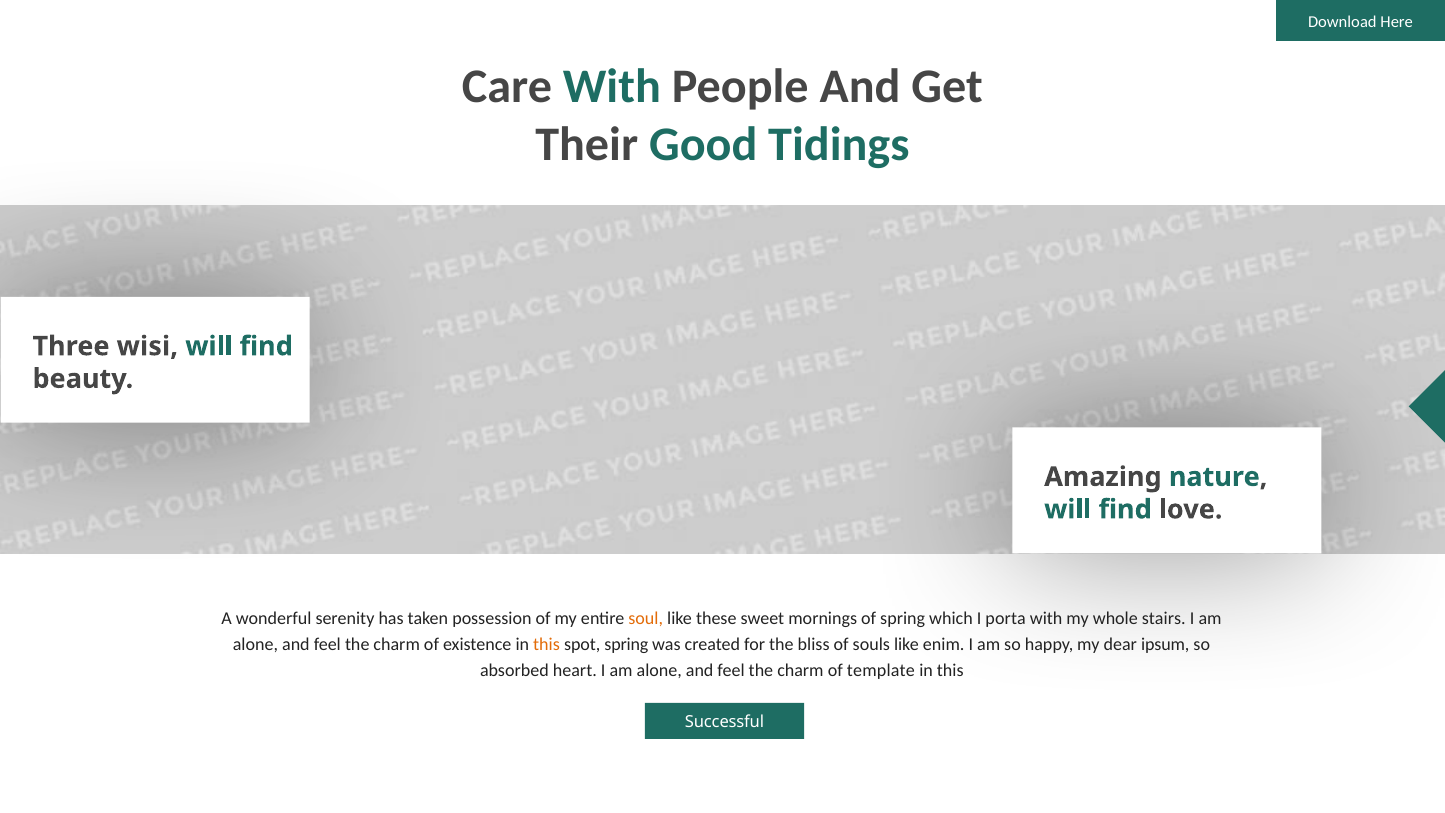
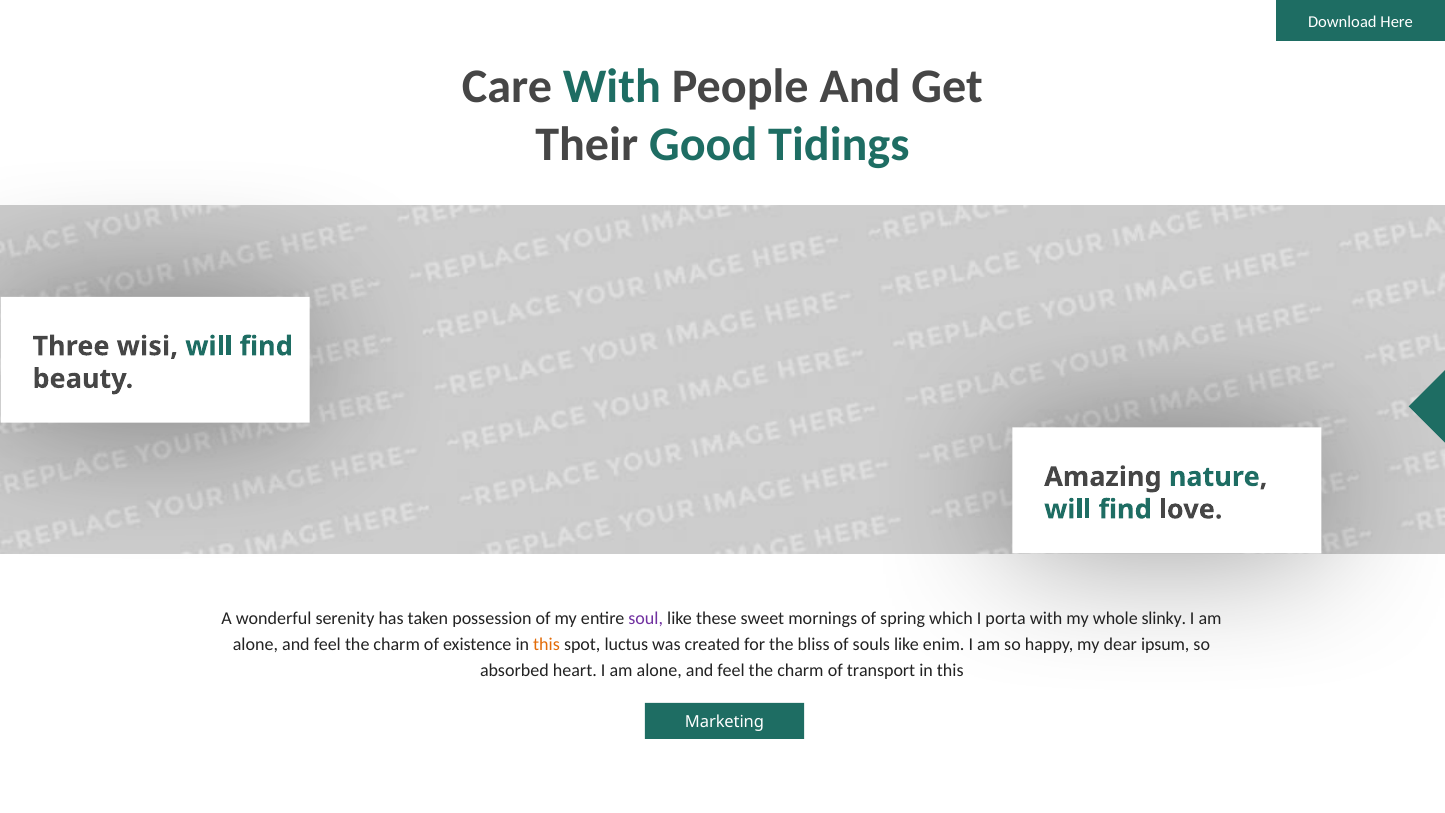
soul colour: orange -> purple (646, 618)
stairs: stairs -> slinky (1164, 618)
spot spring: spring -> luctus (626, 644)
template: template -> transport (881, 670)
Successful: Successful -> Marketing (724, 722)
